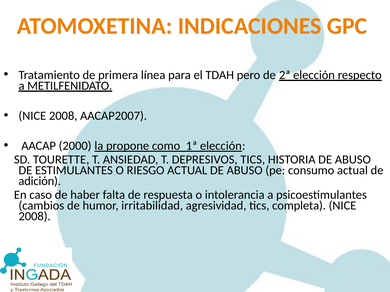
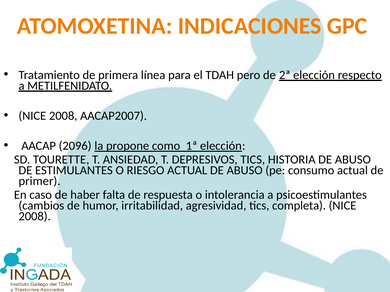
2000: 2000 -> 2096 (75, 146)
adición: adición -> primer (40, 181)
